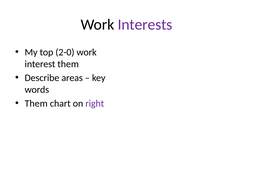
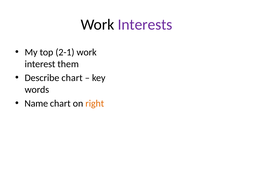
2-0: 2-0 -> 2-1 (65, 52)
Describe areas: areas -> chart (72, 78)
Them: Them -> Name (36, 103)
right colour: purple -> orange (95, 103)
